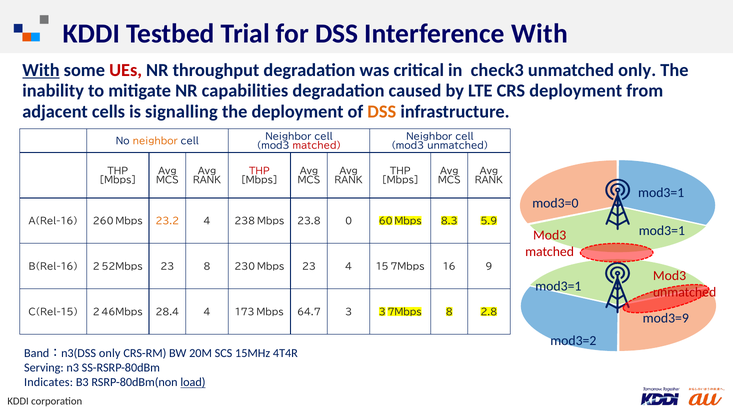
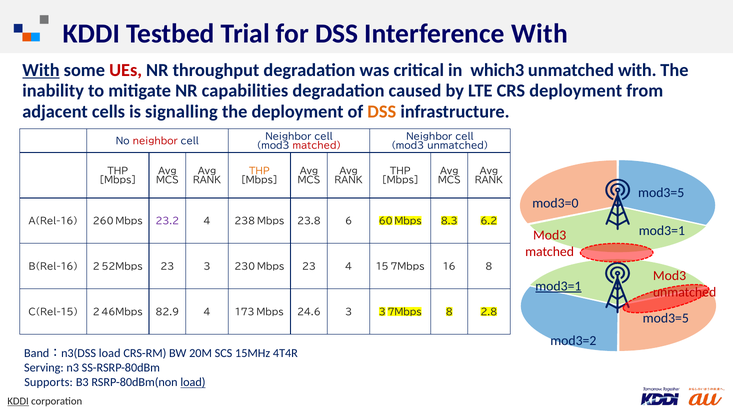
check3: check3 -> which3 (497, 70)
unmatched only: only -> with (637, 70)
neighbor colour: orange -> red (155, 141)
THP colour: red -> orange (259, 171)
mod3=1: mod3=1 -> mod3=5 (661, 193)
23.2 colour: orange -> purple (167, 221)
0: 0 -> 6 (349, 221)
5.9: 5.9 -> 6.2 (489, 221)
23 8: 8 -> 3 (207, 267)
16 9: 9 -> 8 (489, 267)
mod3=1 underline: none -> present (558, 286)
28.4: 28.4 -> 82.9 (167, 312)
64.7: 64.7 -> 24.6 (309, 312)
mod3=9: mod3=9 -> mod3=5 (666, 318)
only: only -> load (110, 353)
Indicates: Indicates -> Supports (49, 383)
KDDI underline: none -> present (18, 402)
